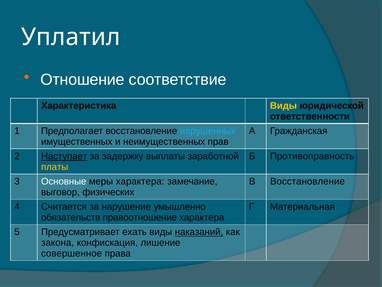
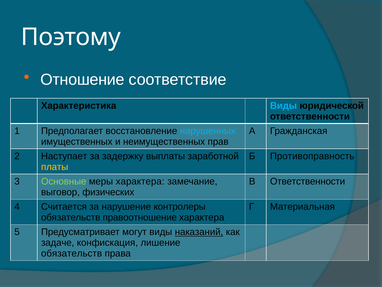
Уплатил: Уплатил -> Поэтому (71, 37)
Виды colour: yellow -> light blue (283, 106)
Наступает underline: present -> none (64, 156)
Основные colour: white -> light green (64, 181)
В Восстановление: Восстановление -> Ответственности (308, 181)
умышленно: умышленно -> контролеры (180, 206)
ехать: ехать -> могут (135, 232)
закона: закона -> задаче (58, 242)
совершенное: совершенное -> обязательств (72, 253)
